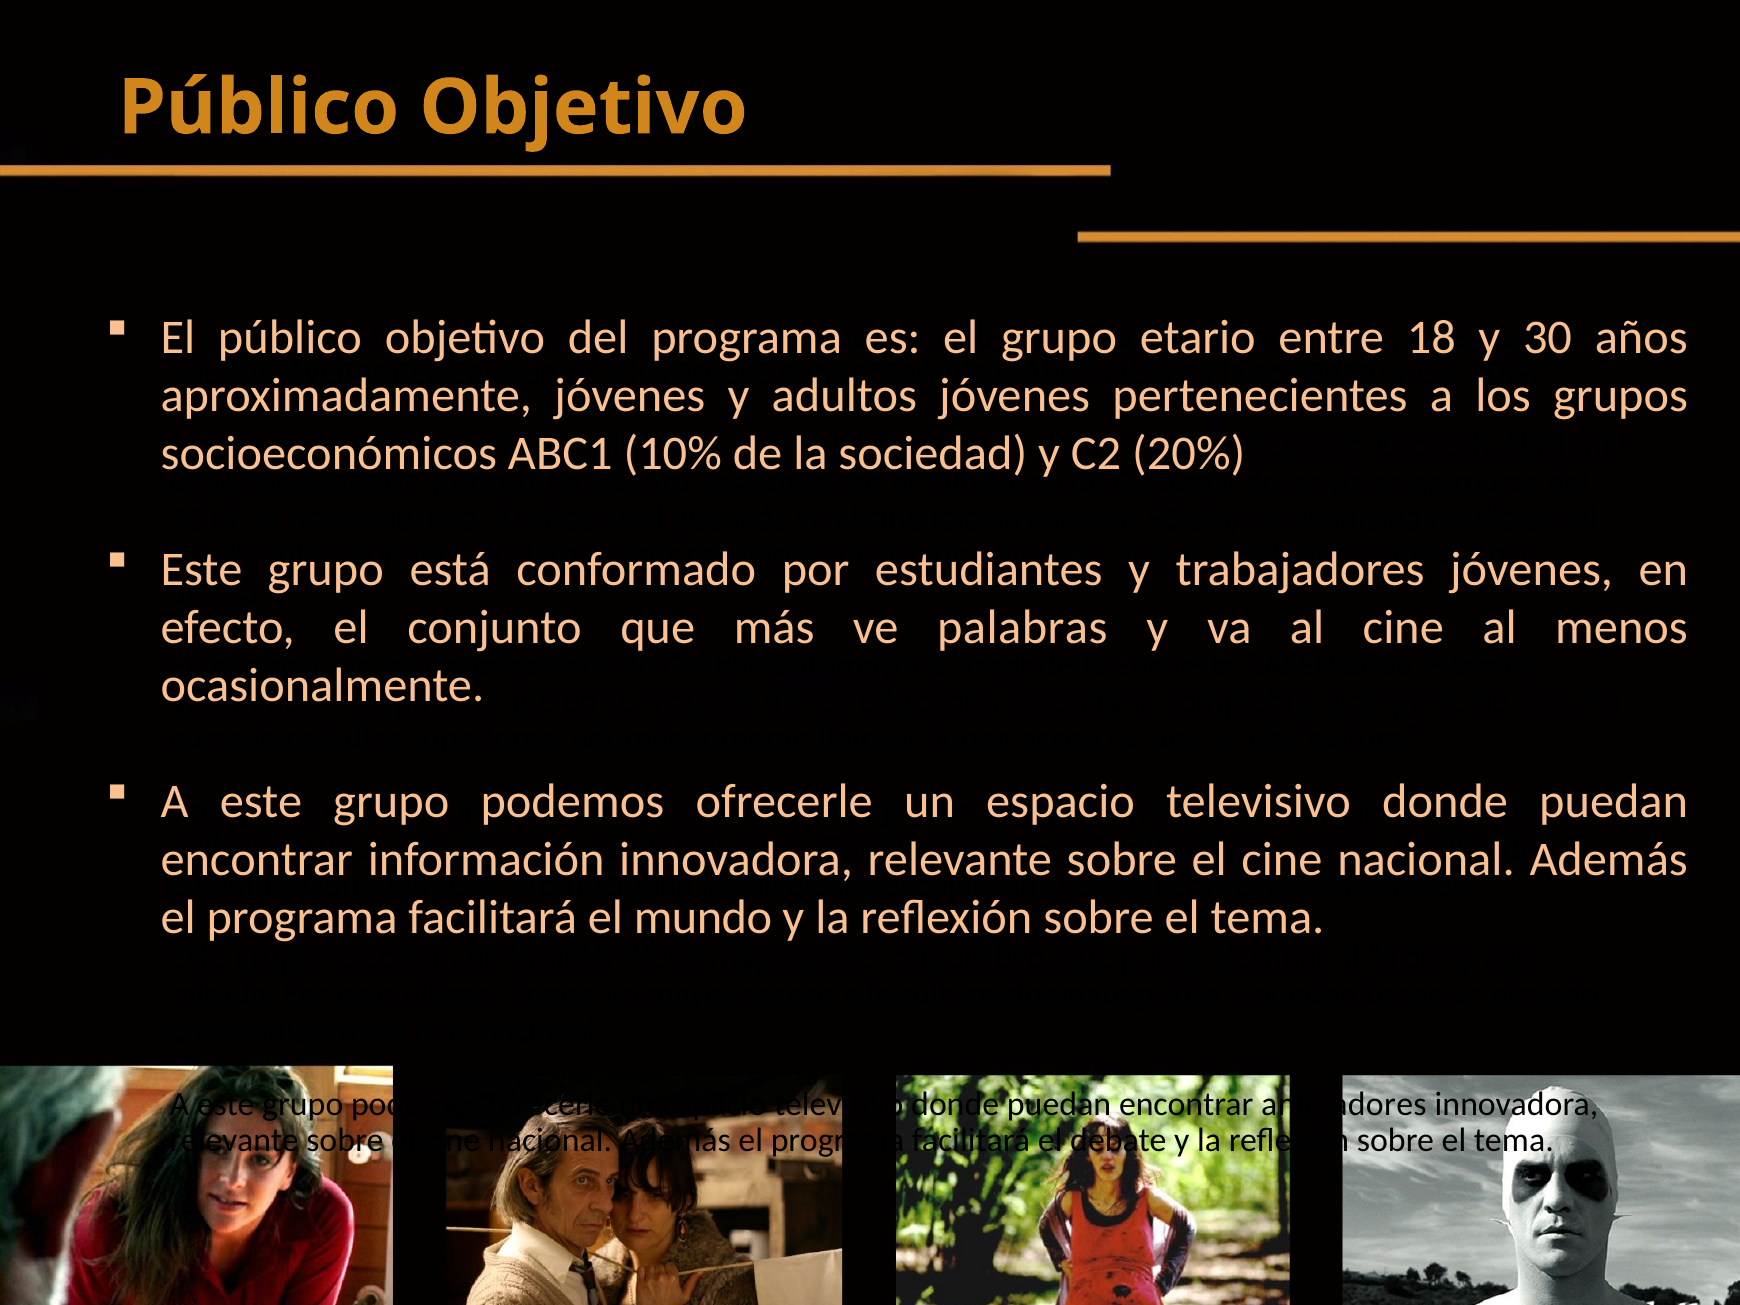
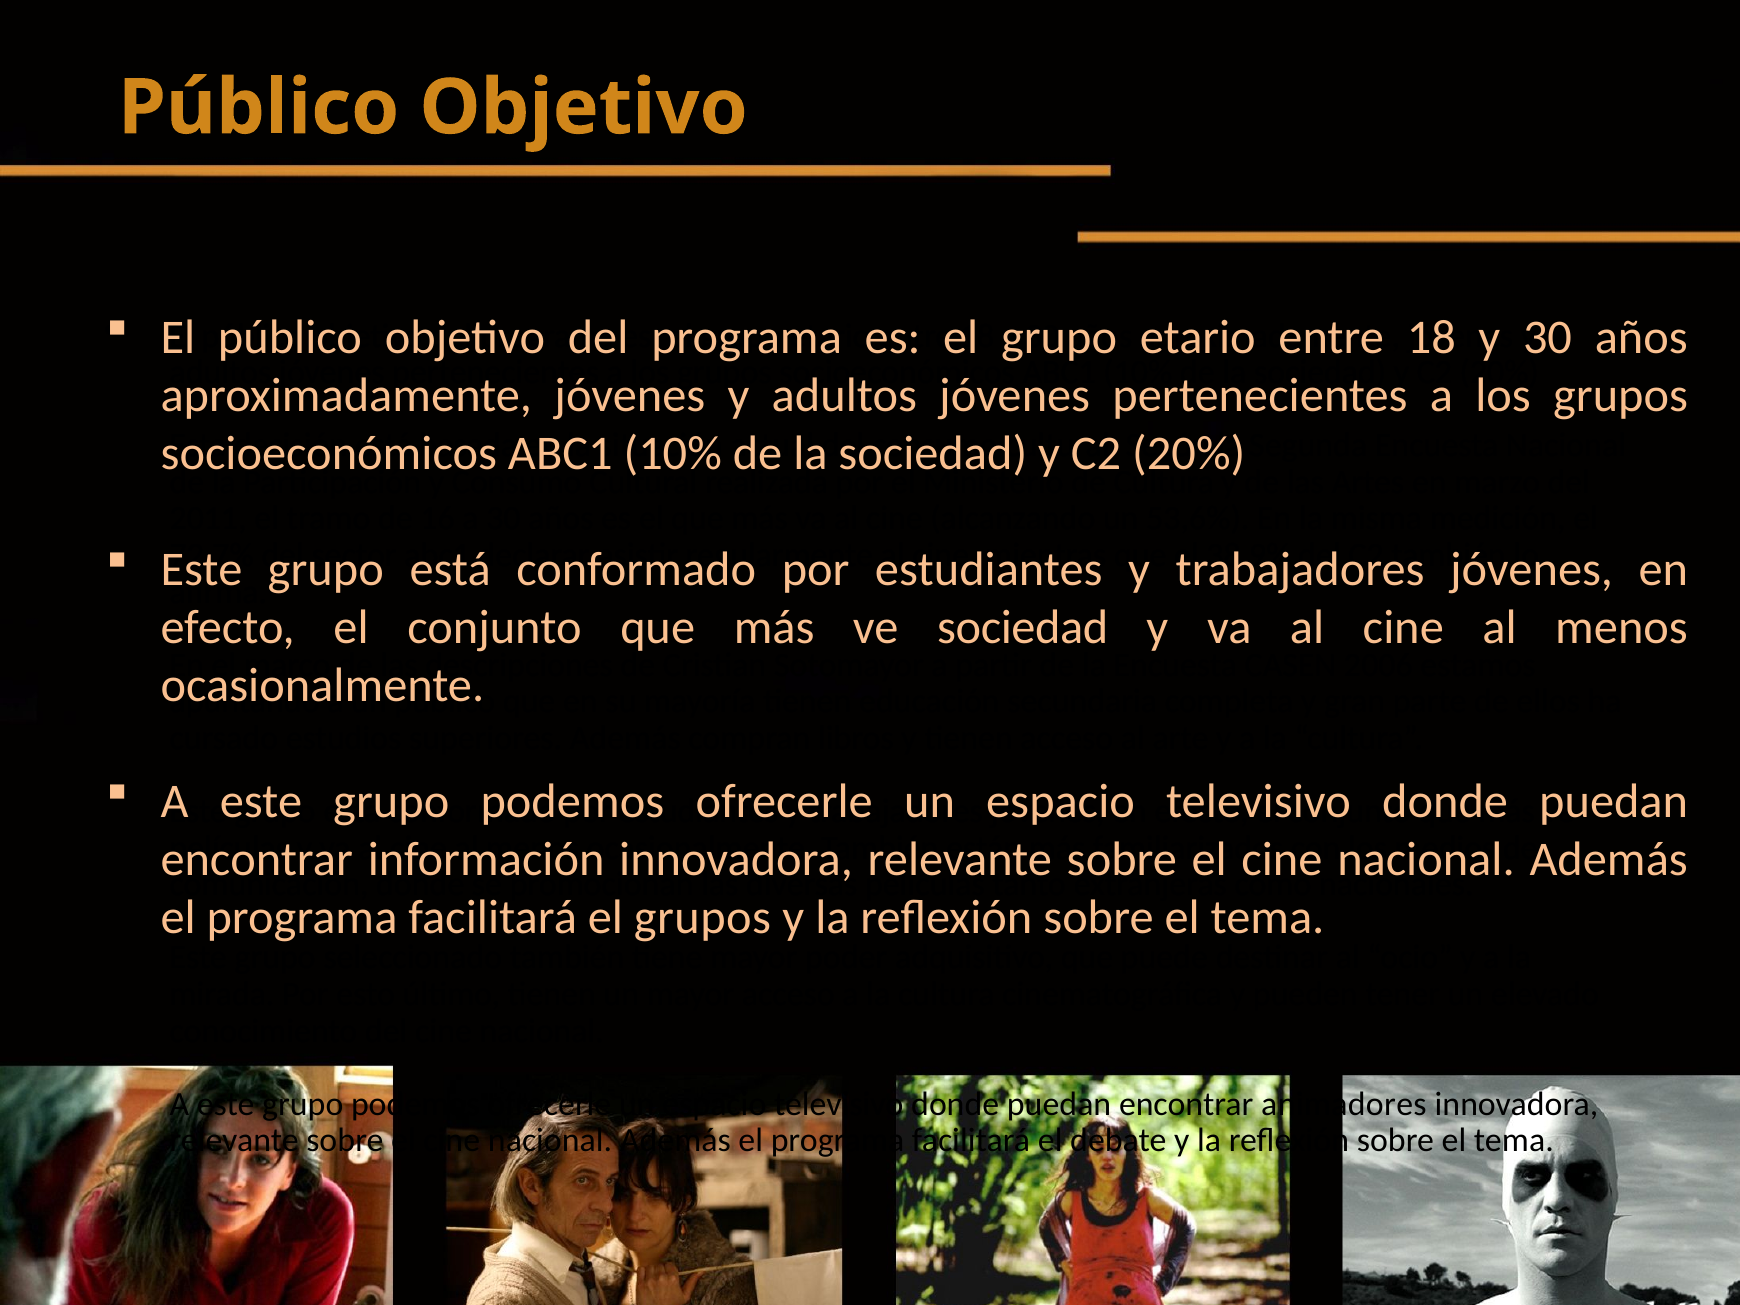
ve palabras: palabras -> sociedad (1023, 627)
el mundo: mundo -> grupos (702, 918)
